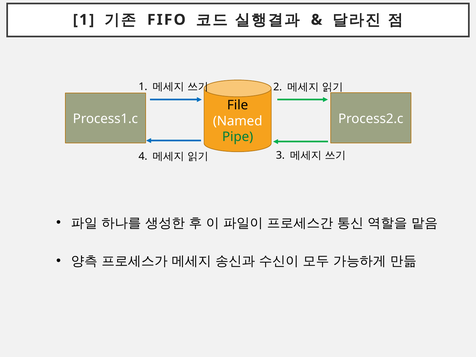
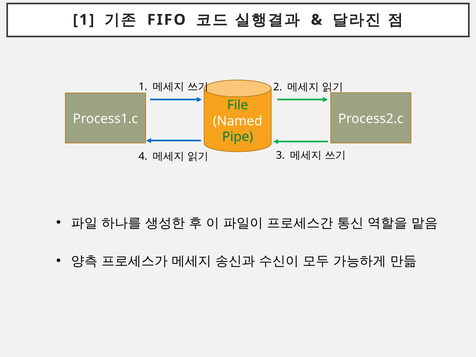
File colour: black -> green (238, 105)
